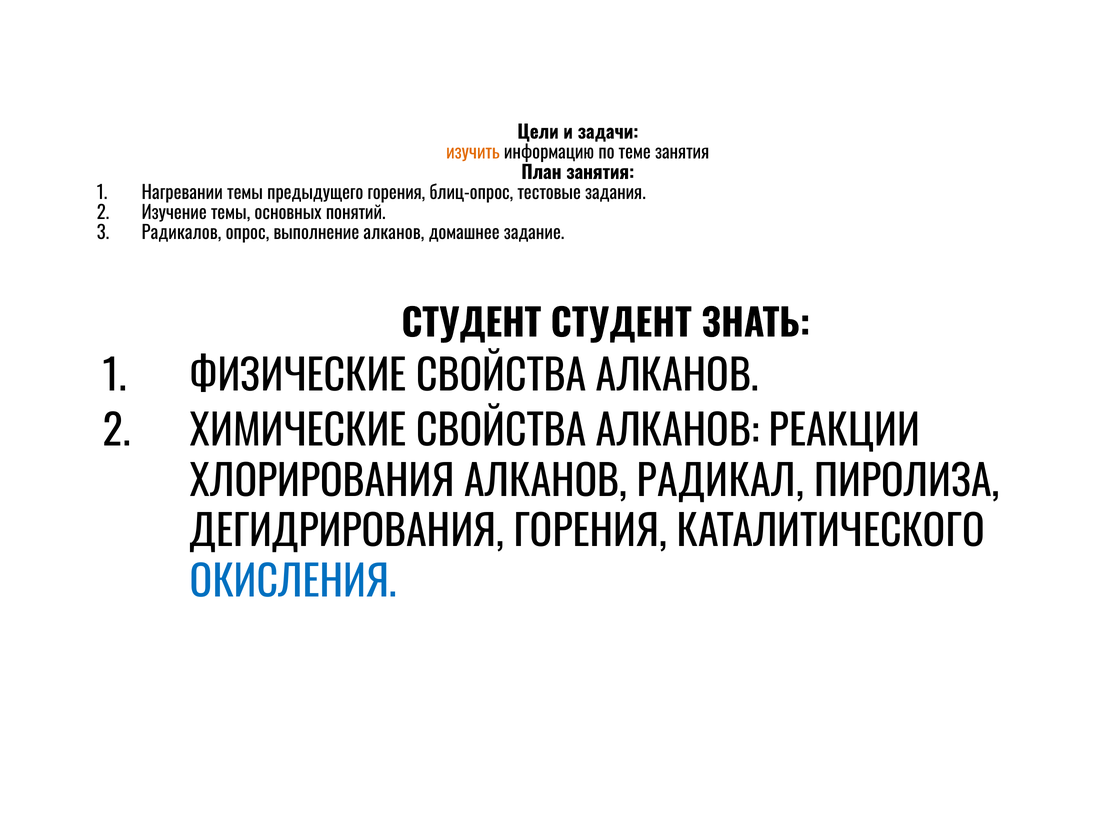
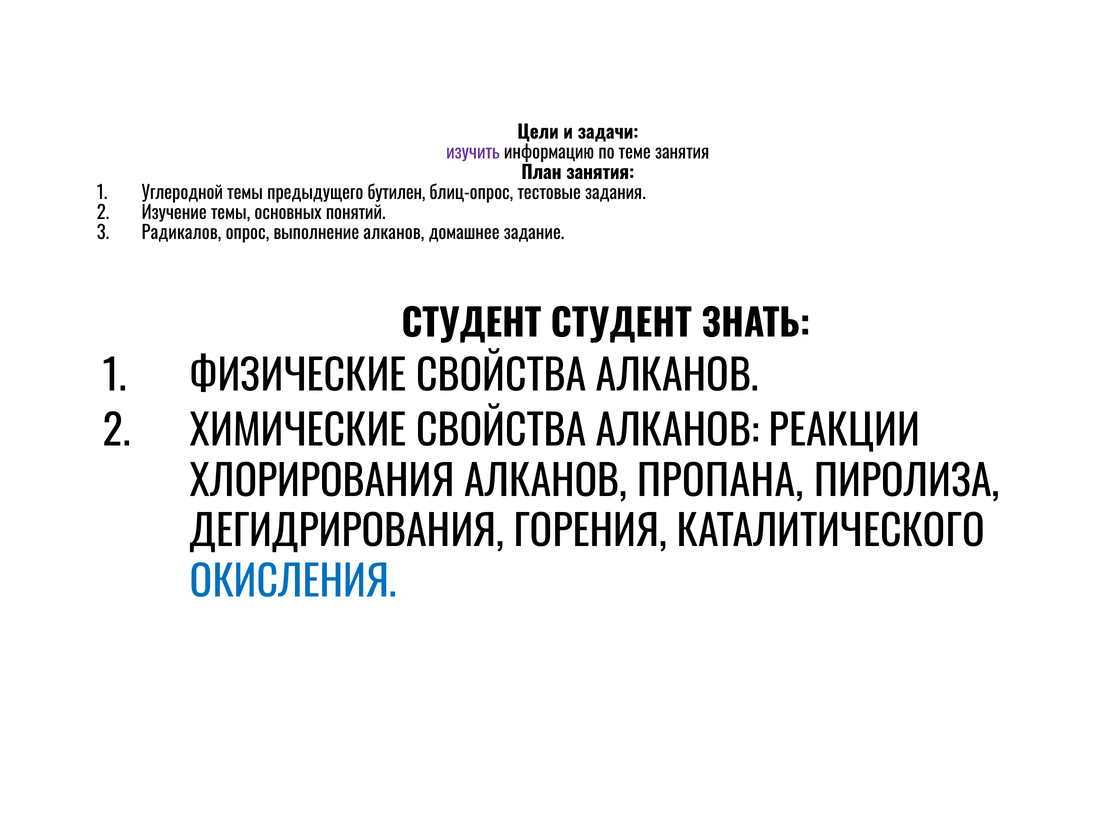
изучить colour: orange -> purple (473, 153)
Нагревании: Нагревании -> Углеродной (182, 193)
предыдущего горения: горения -> бутилен (396, 193)
РАДИКАЛ: РАДИКАЛ -> ПРОПАНА (720, 482)
